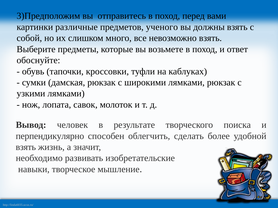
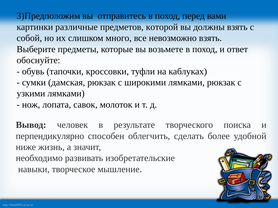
ученого: ученого -> которой (162, 27)
взять: взять -> ниже (26, 147)
